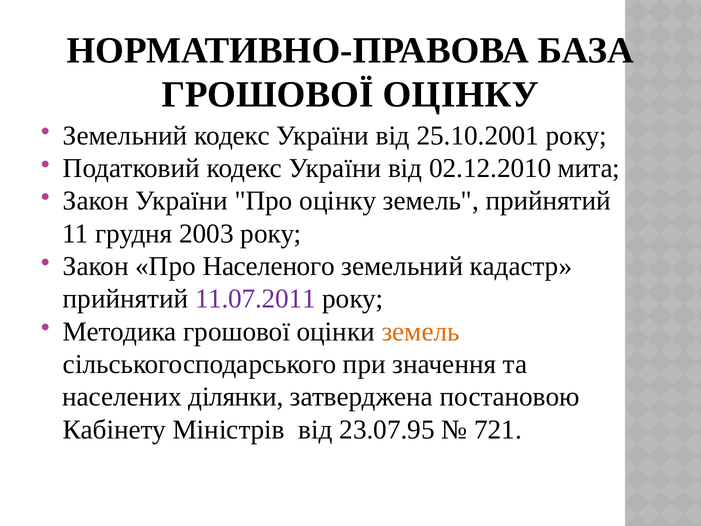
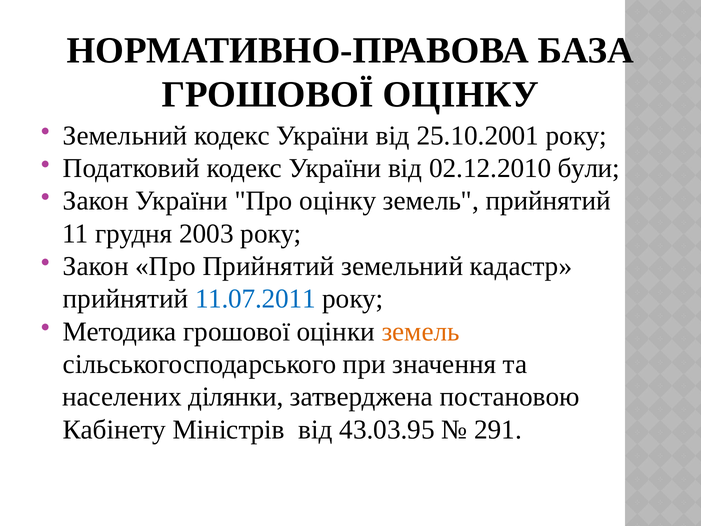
мита: мита -> були (589, 168)
Про Населеного: Населеного -> Прийнятий (269, 266)
11.07.2011 colour: purple -> blue (255, 299)
23.07.95: 23.07.95 -> 43.03.95 (387, 429)
721: 721 -> 291 (498, 429)
